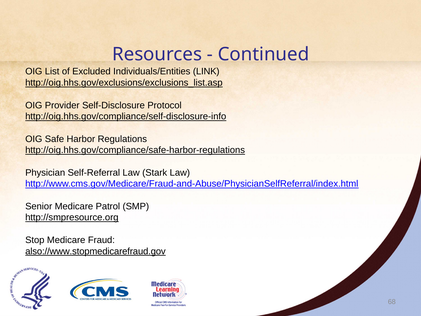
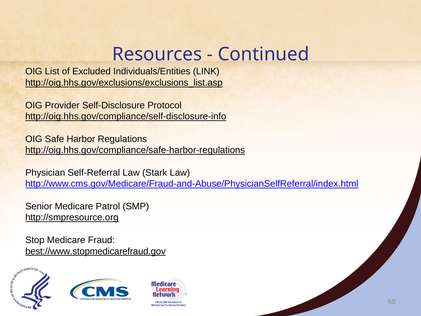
also://www.stopmedicarefraud.gov: also://www.stopmedicarefraud.gov -> best://www.stopmedicarefraud.gov (95, 251)
